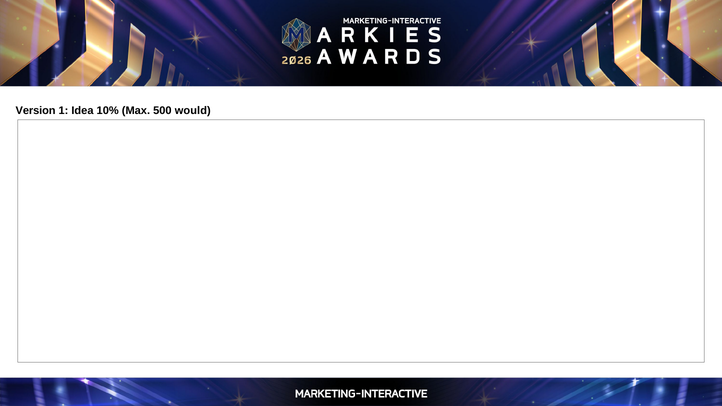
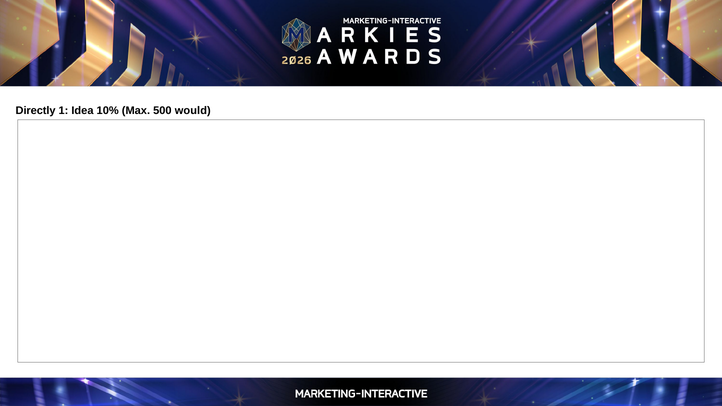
Version: Version -> Directly (36, 111)
